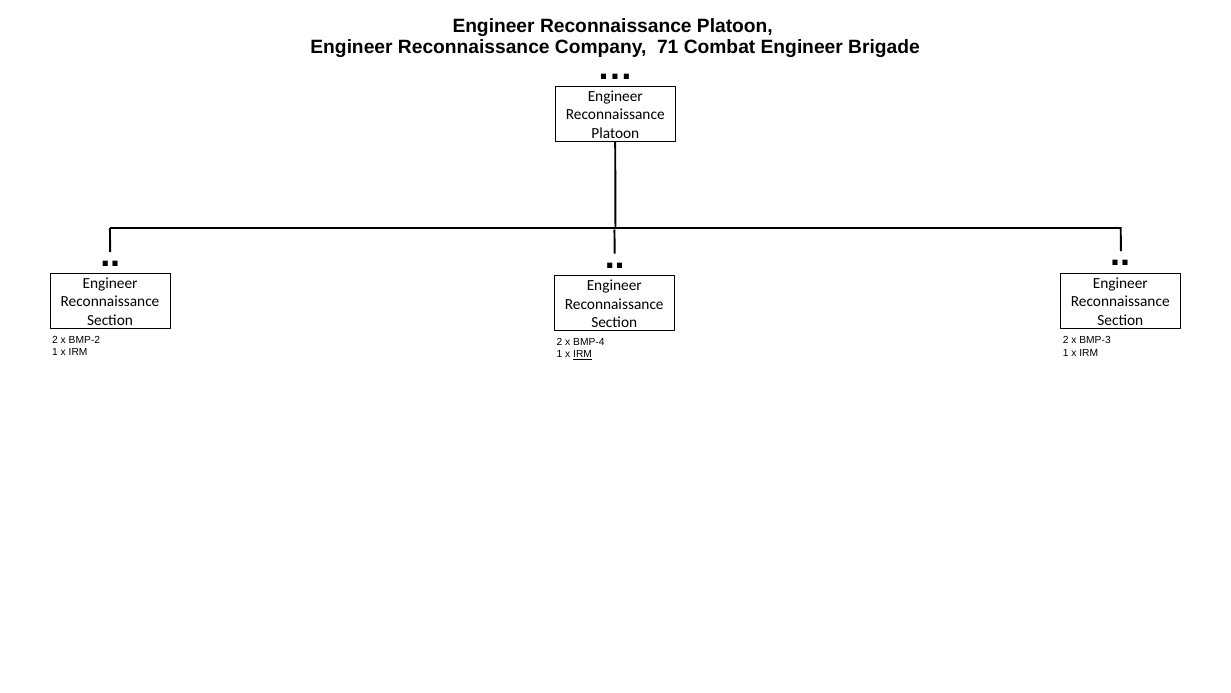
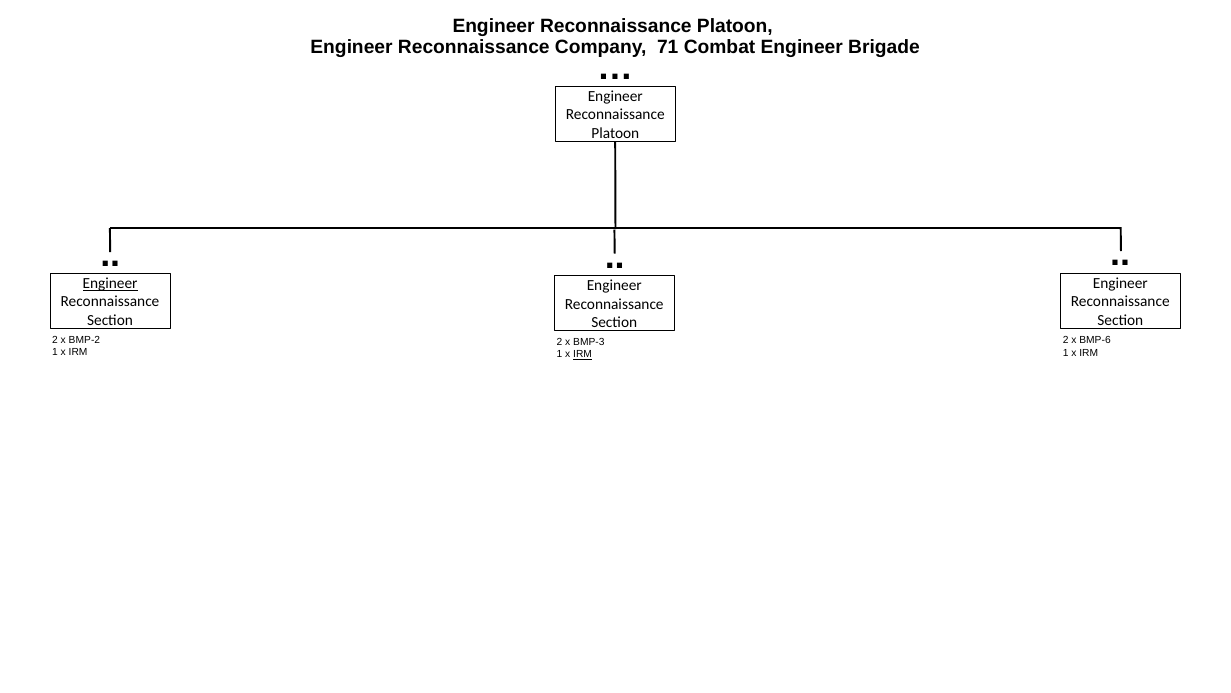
Engineer underline: none -> present (110, 283)
BMP-3: BMP-3 -> BMP-6 (1095, 340)
BMP-4: BMP-4 -> BMP-3 (589, 342)
